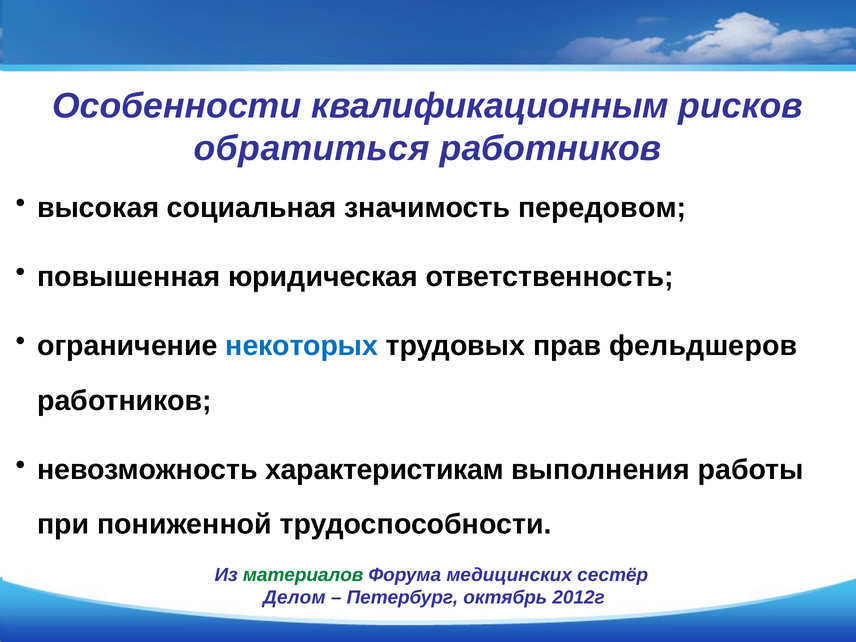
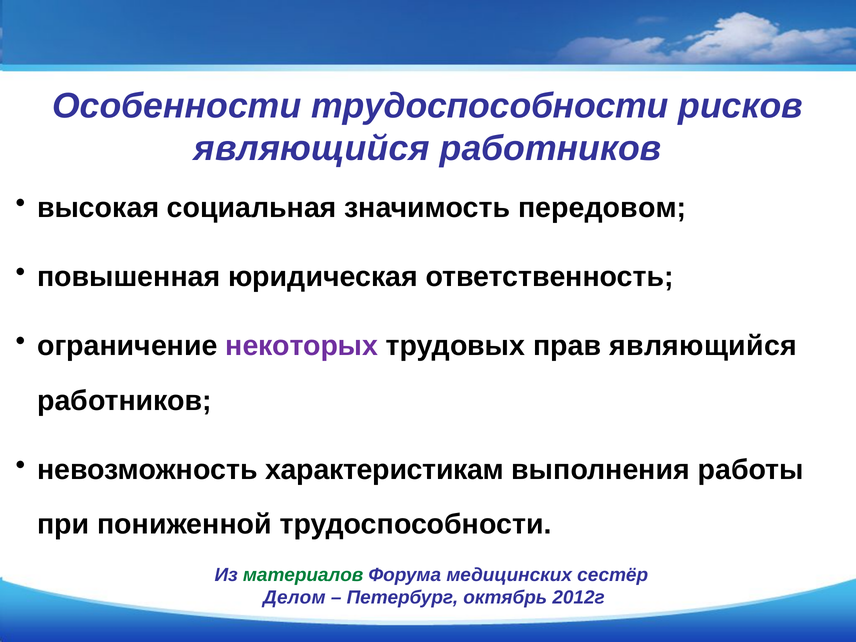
Особенности квалификационным: квалификационным -> трудоспособности (490, 106)
обратиться: обратиться -> являющийся (312, 149)
некоторых colour: blue -> purple (302, 346)
прав фельдшеров: фельдшеров -> являющийся (703, 346)
